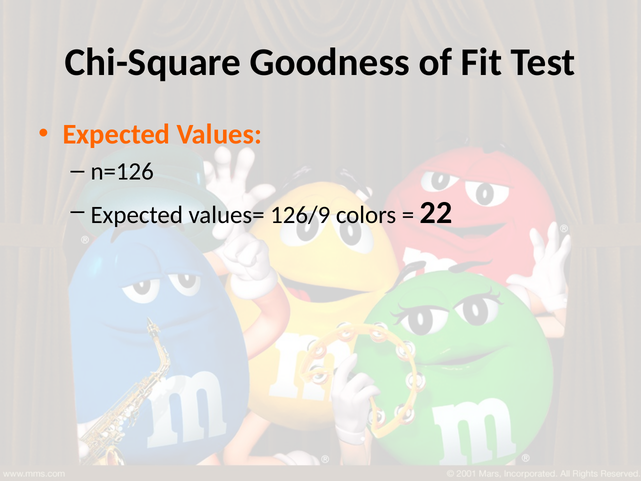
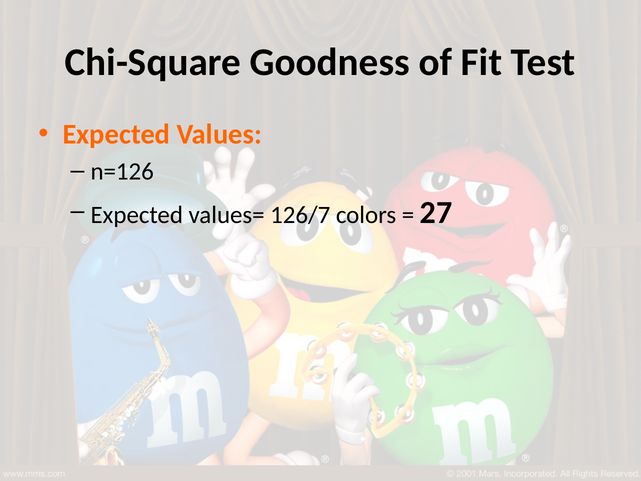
126/9: 126/9 -> 126/7 (300, 215)
22: 22 -> 27 (436, 212)
